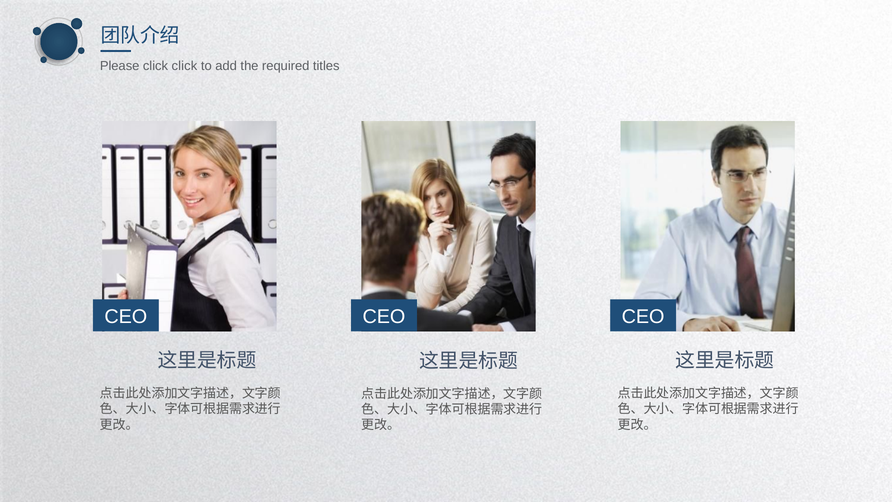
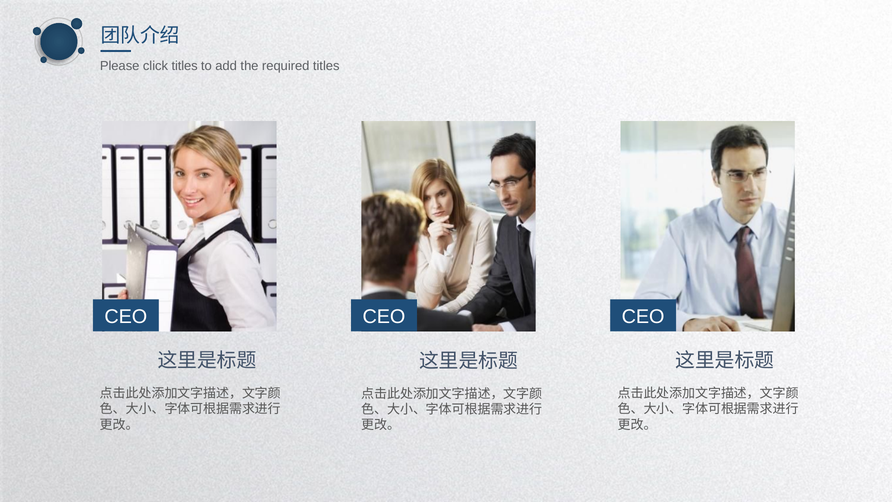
click click: click -> titles (185, 66)
